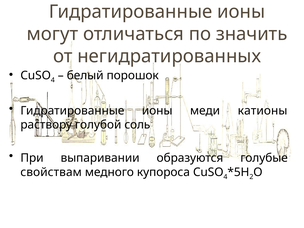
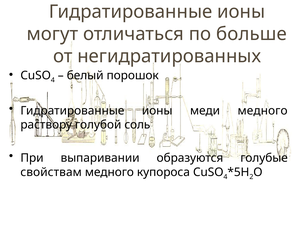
значить: значить -> больше (251, 34)
меди катионы: катионы -> медного (263, 111)
